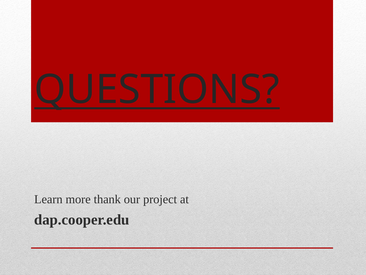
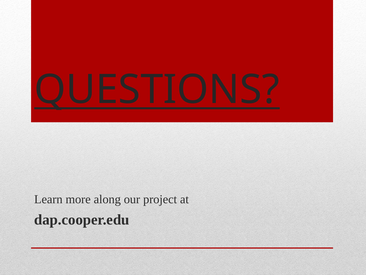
thank: thank -> along (107, 199)
